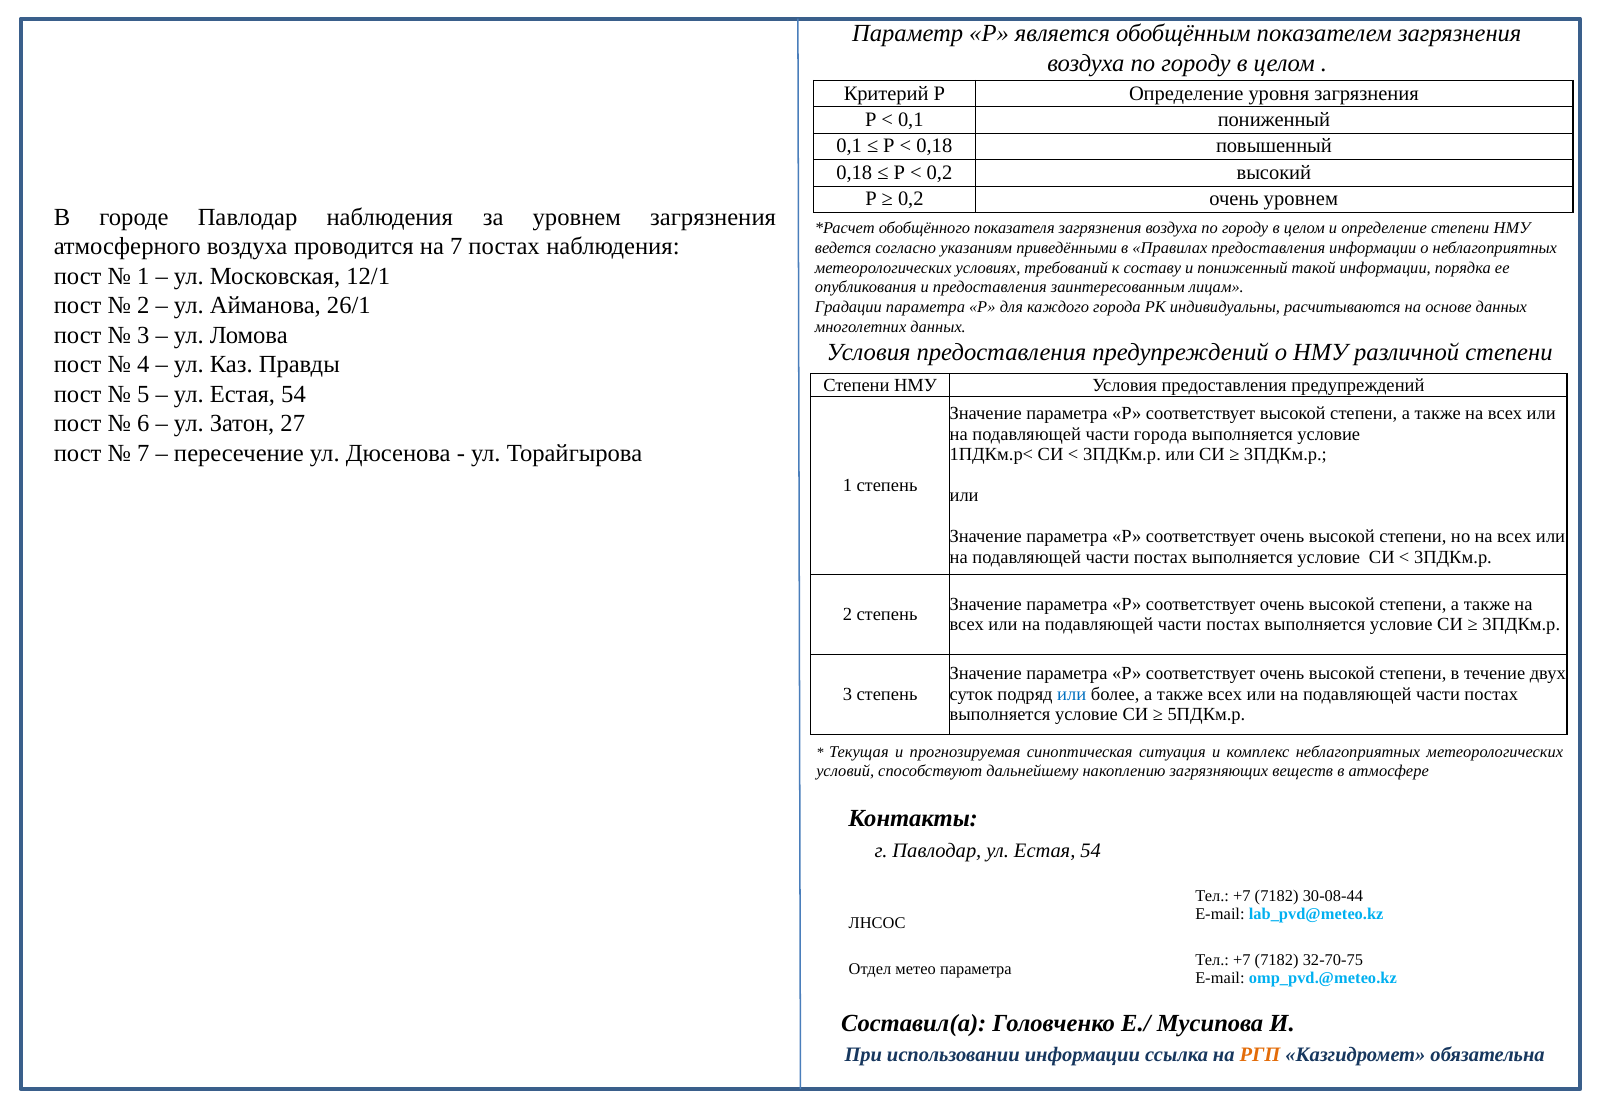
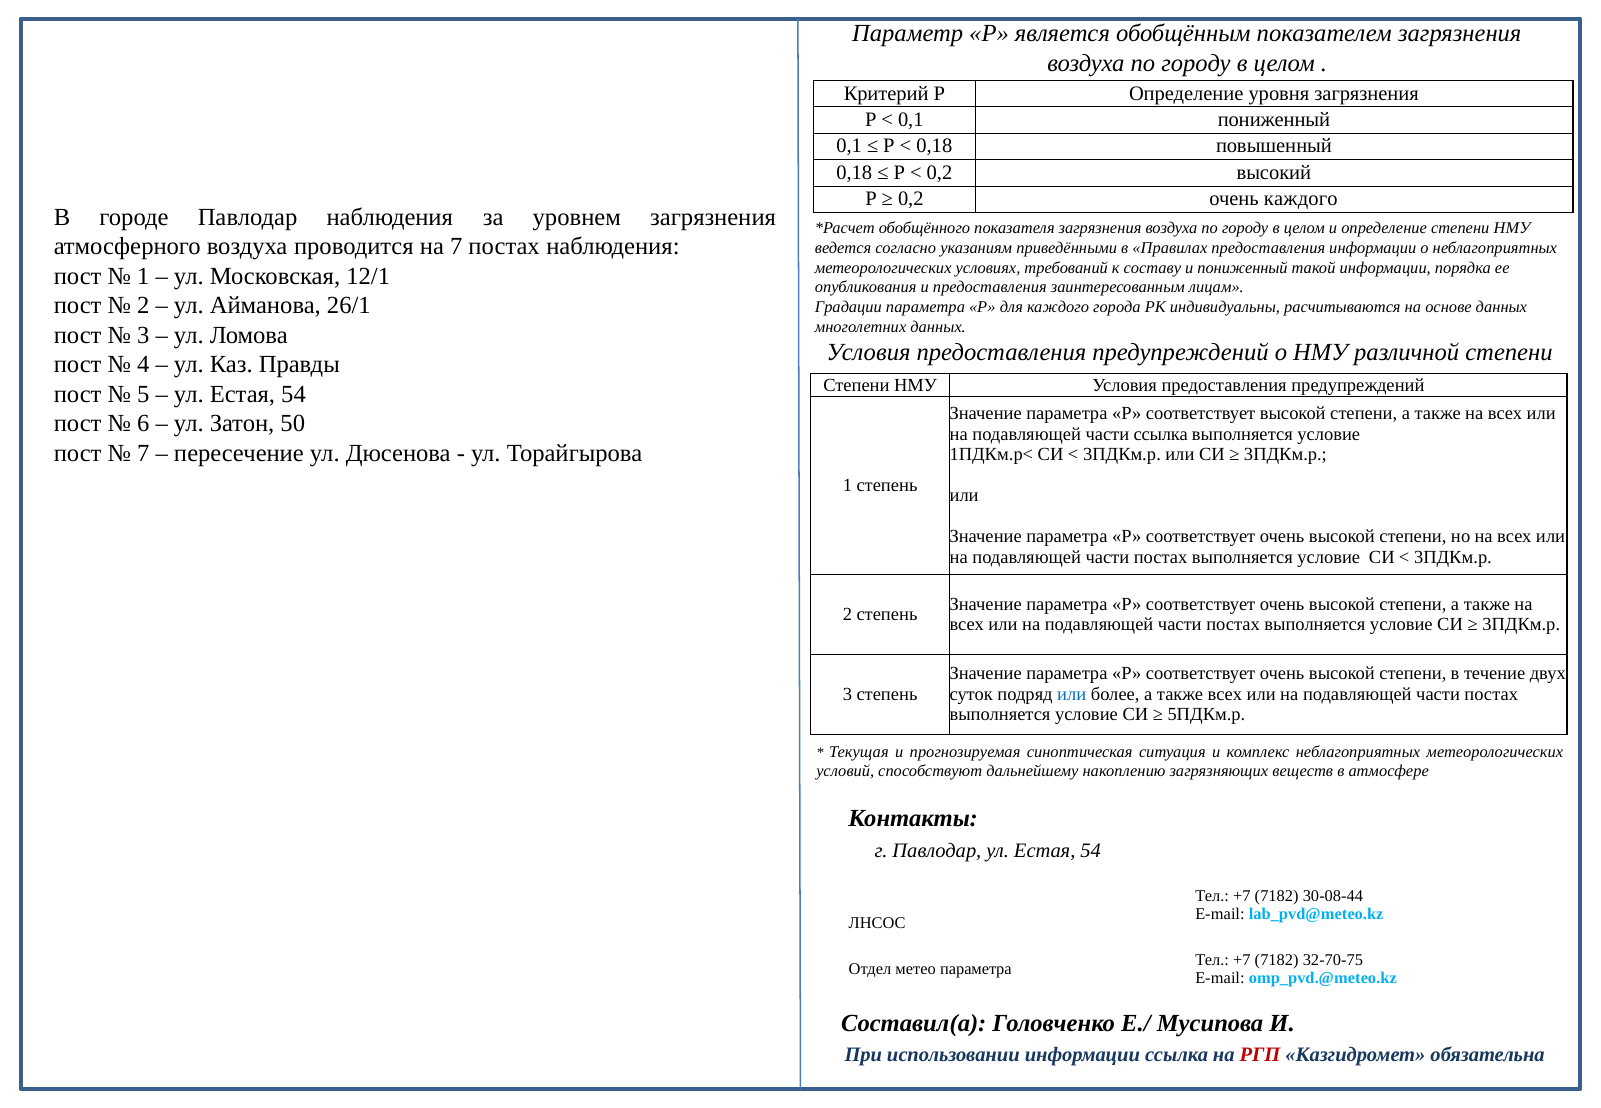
очень уровнем: уровнем -> каждого (1301, 199)
27: 27 -> 50 (293, 424)
части города: города -> ссылка (1161, 434)
РГП colour: orange -> red (1260, 1055)
